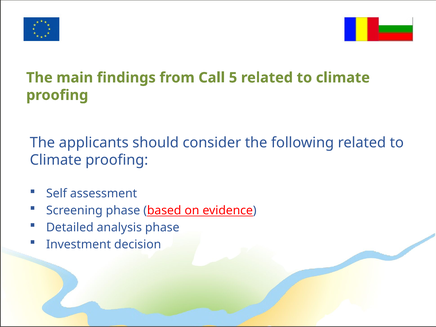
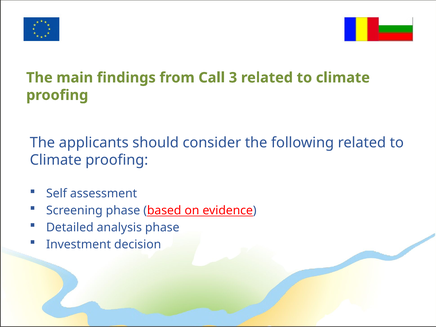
5: 5 -> 3 (233, 78)
